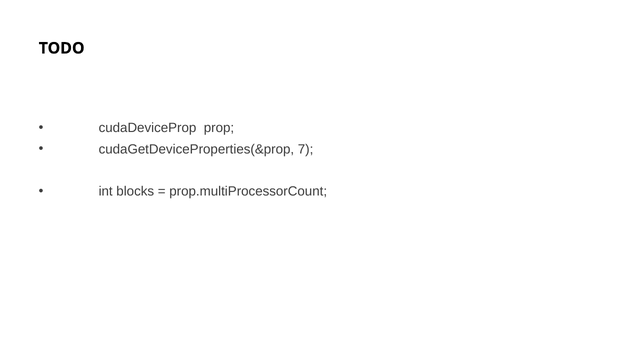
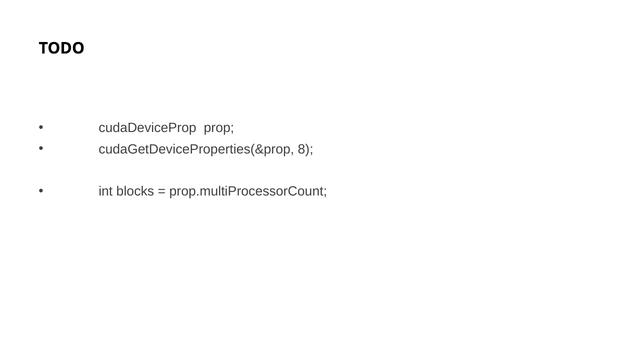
7: 7 -> 8 (306, 149)
